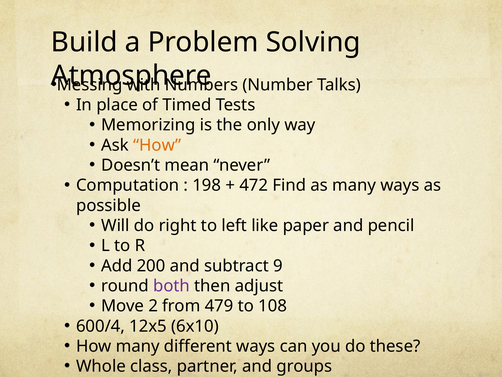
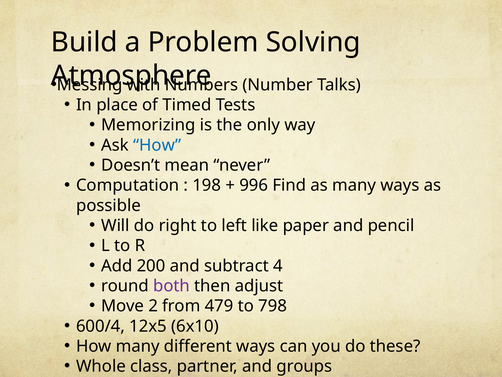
How colour: orange -> blue (157, 145)
472: 472 -> 996 (254, 185)
9: 9 -> 4 (278, 265)
108: 108 -> 798 (273, 306)
